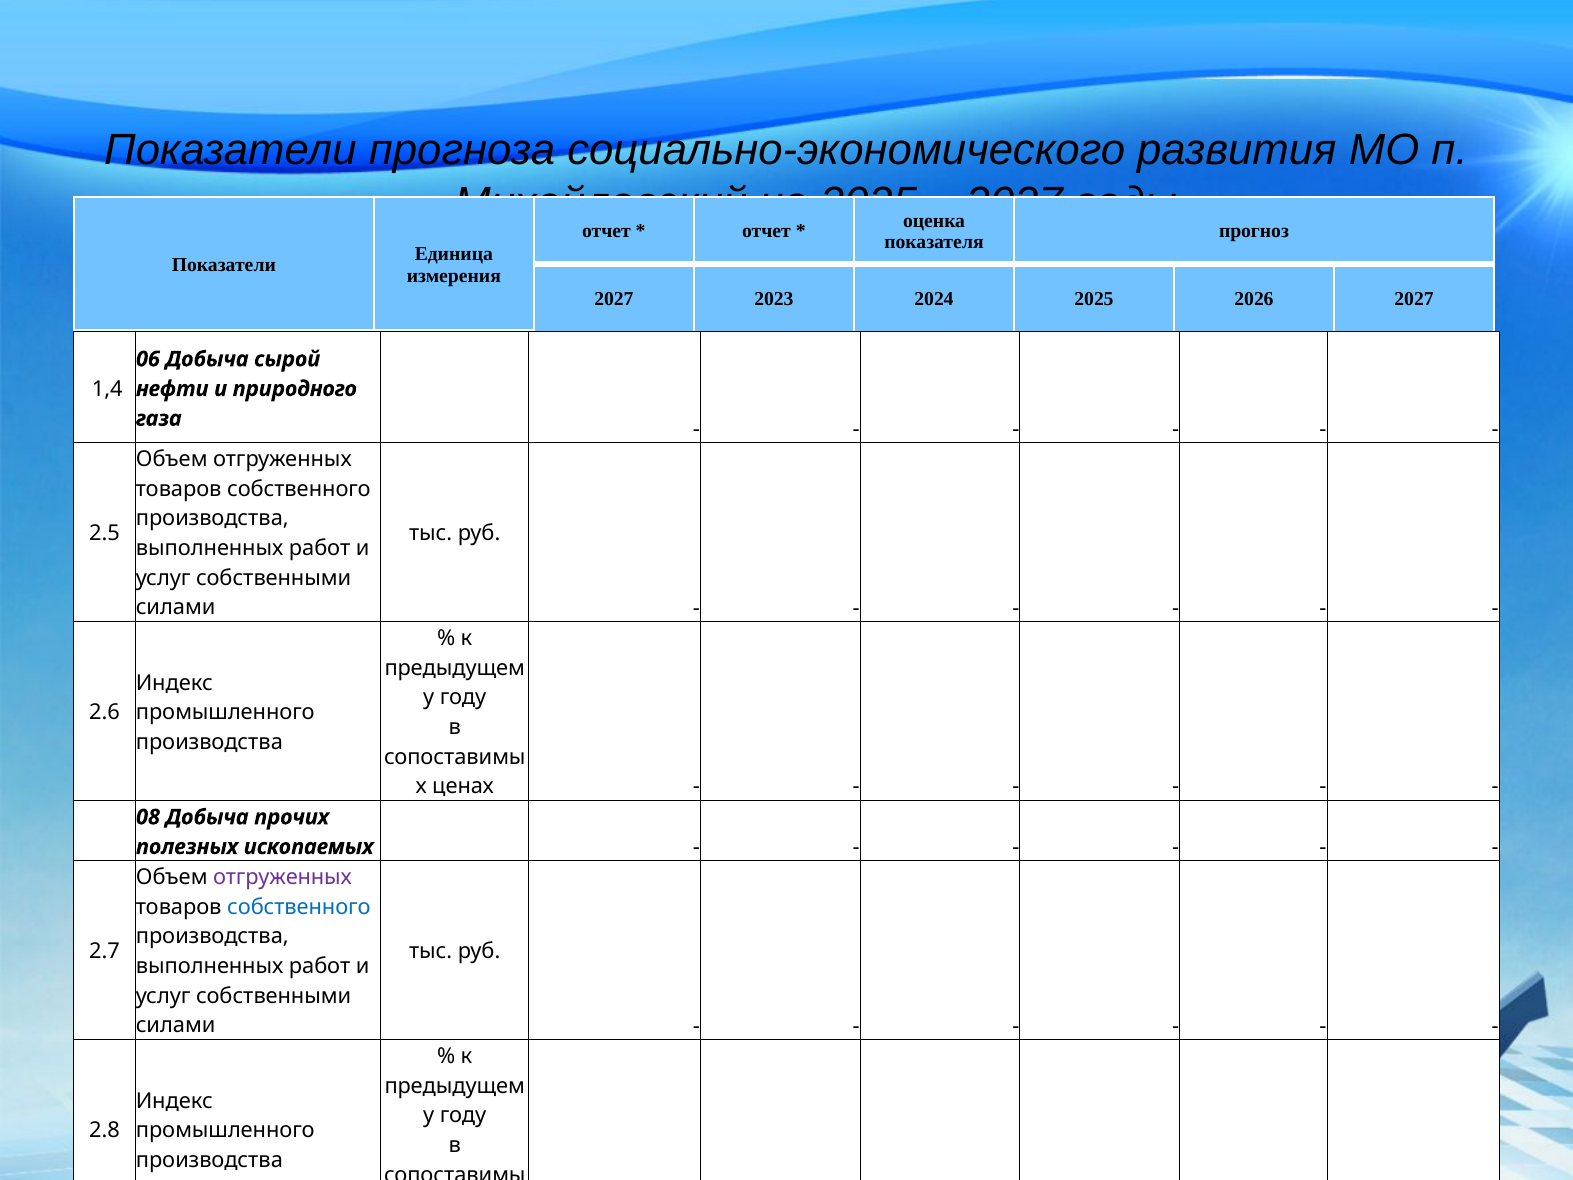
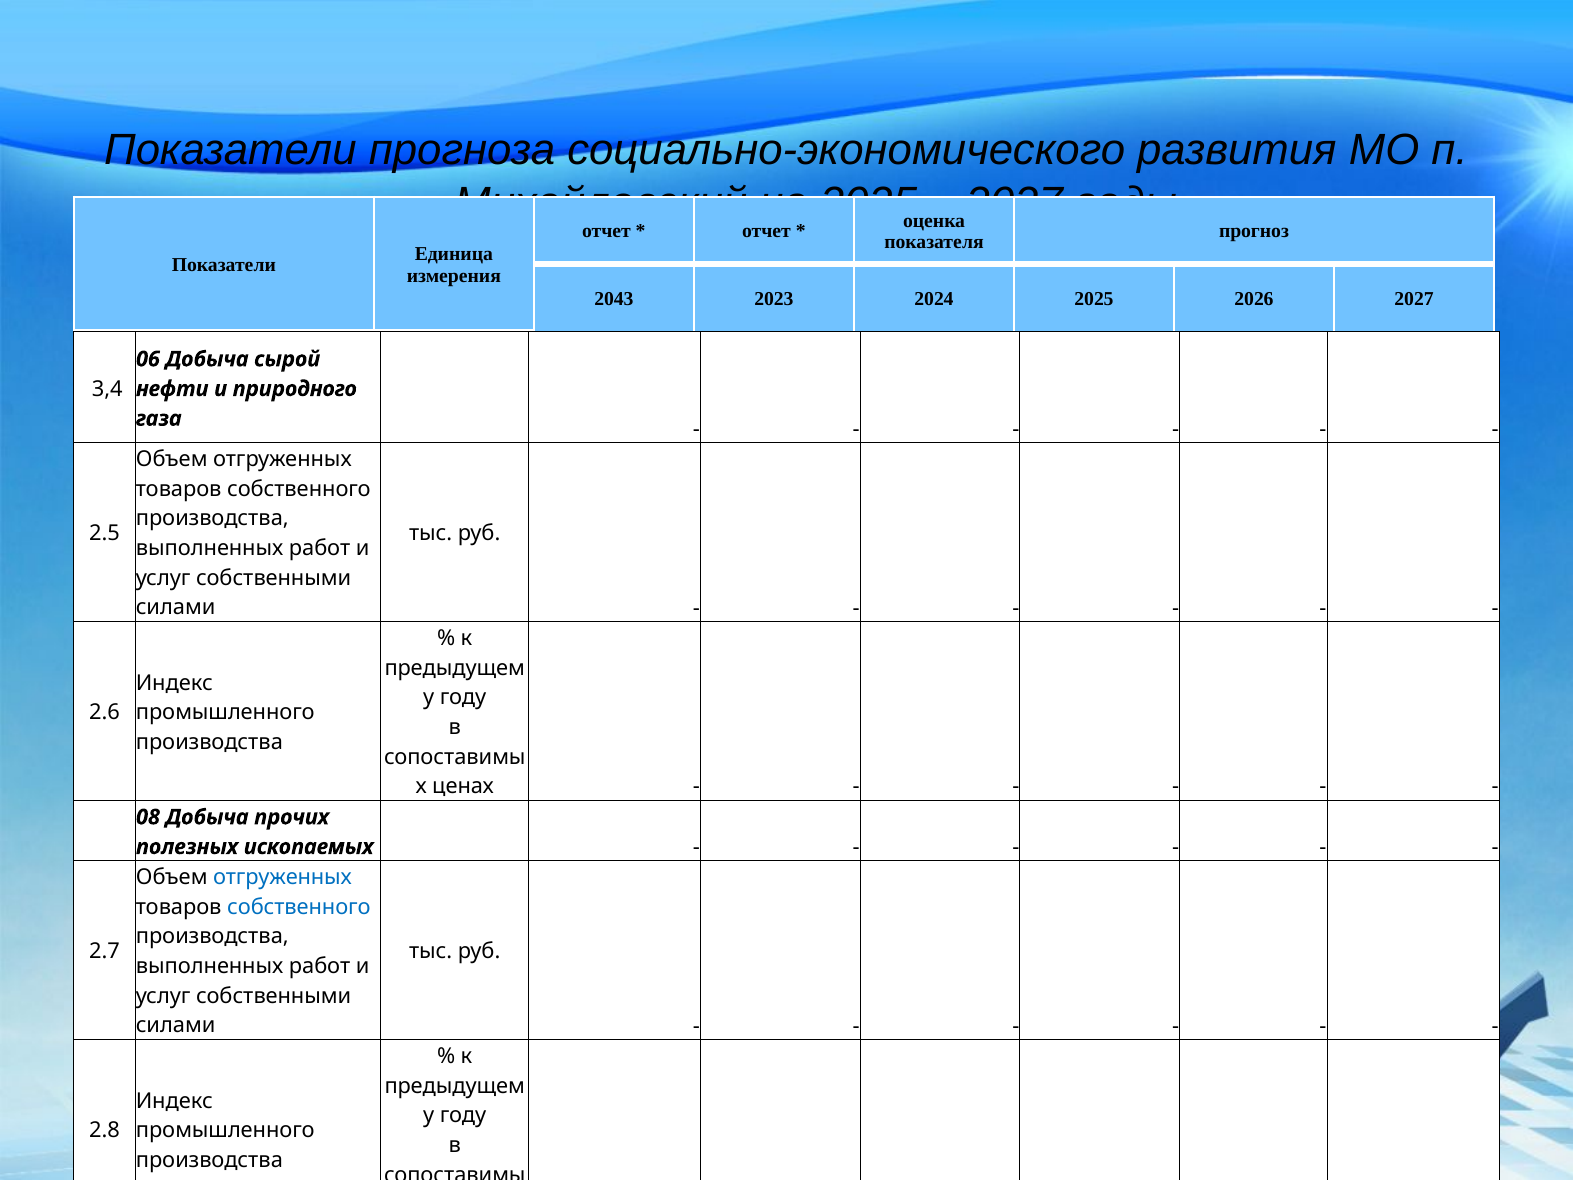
2027: 2027 -> 2043 (614, 299)
1,4: 1,4 -> 3,4 (107, 389)
отгруженных colour: purple -> blue (282, 877)
